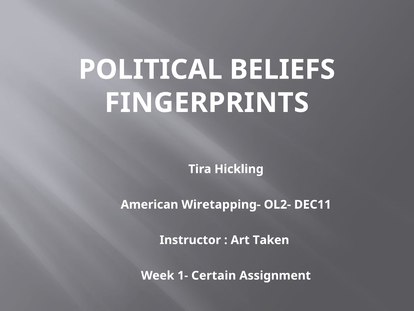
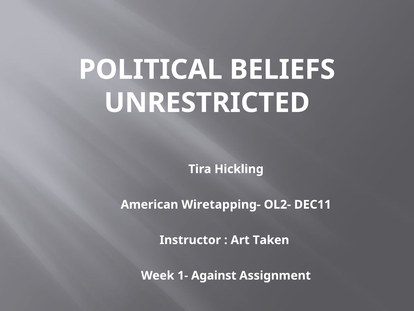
FINGERPRINTS: FINGERPRINTS -> UNRESTRICTED (207, 103)
Certain: Certain -> Against (214, 275)
